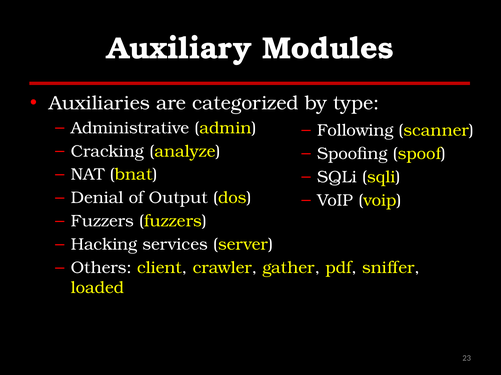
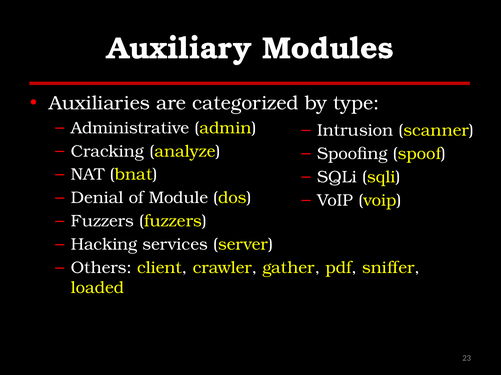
Following: Following -> Intrusion (355, 131)
Output: Output -> Module (178, 198)
